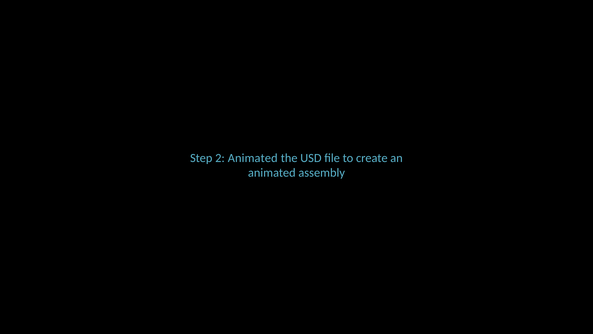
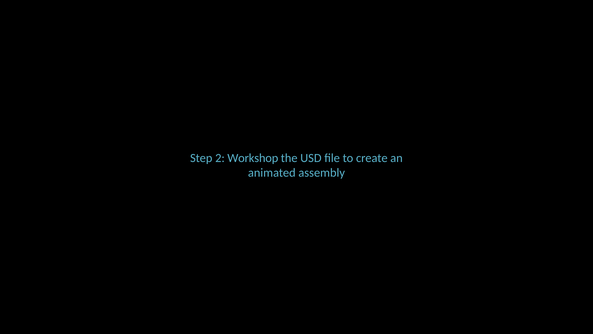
2 Animated: Animated -> Workshop (253, 158)
